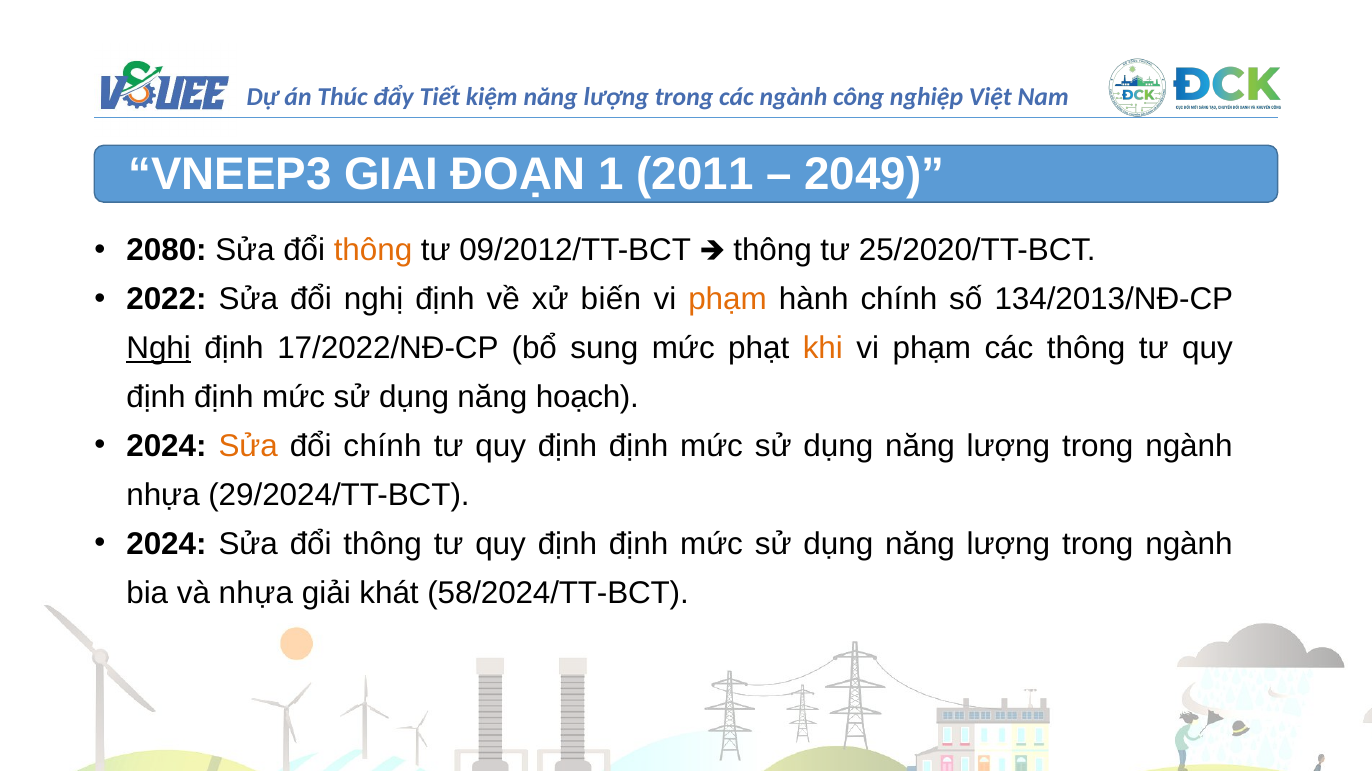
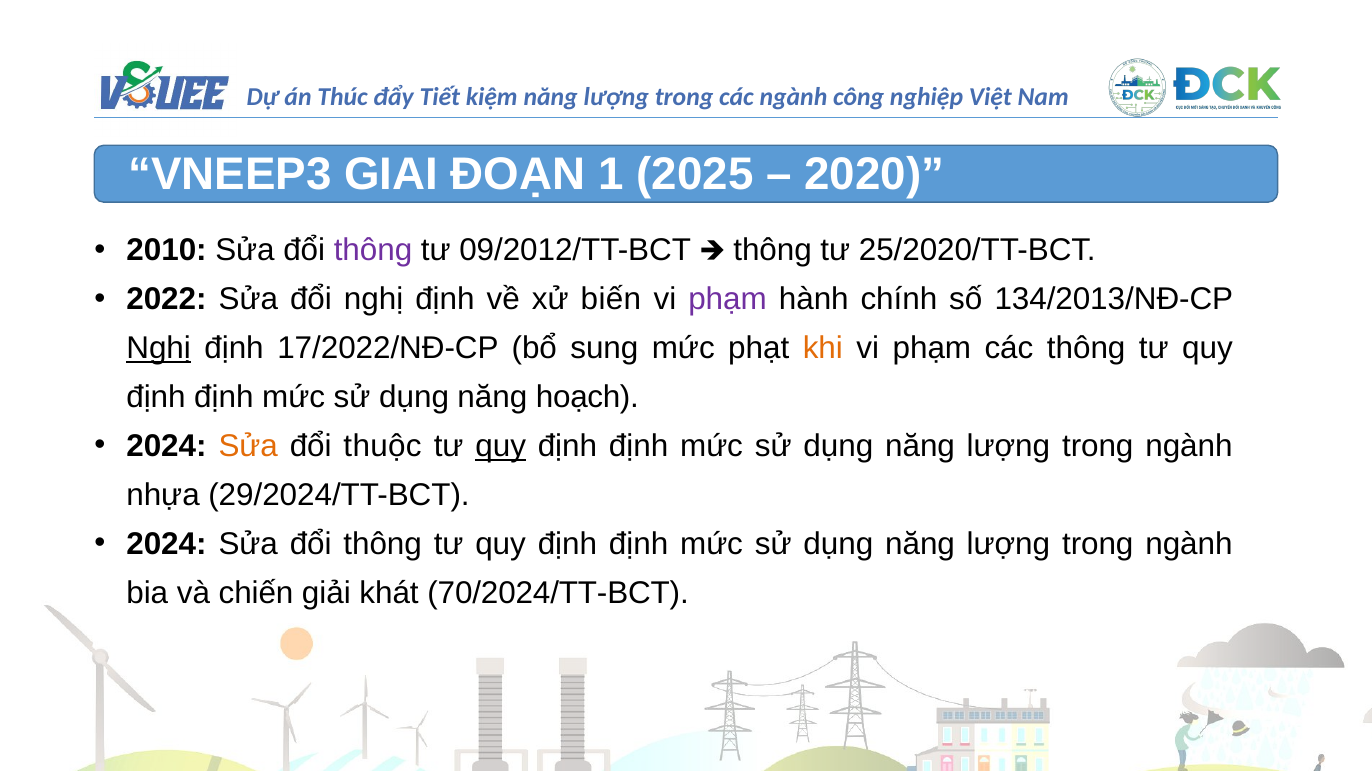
2011: 2011 -> 2025 (695, 175)
2049: 2049 -> 2020 (874, 175)
2080: 2080 -> 2010 (167, 251)
thông colour: orange -> purple (373, 251)
phạm colour: orange -> purple (728, 300)
đổi chính: chính -> thuộc (383, 447)
quy underline: none -> present (501, 447)
và nhựa: nhựa -> chiến (256, 594)
58/2024/TT-BCT: 58/2024/TT-BCT -> 70/2024/TT-BCT (558, 594)
